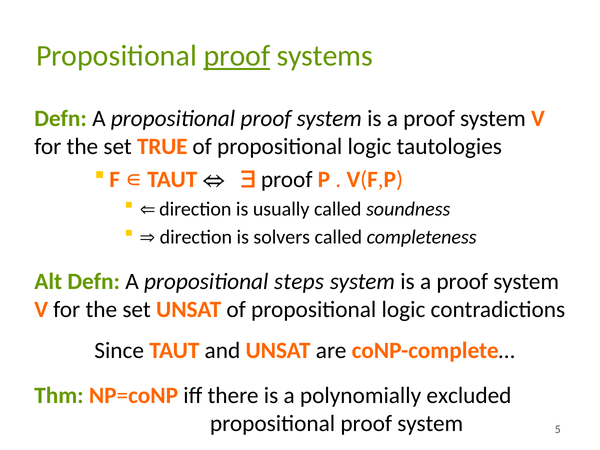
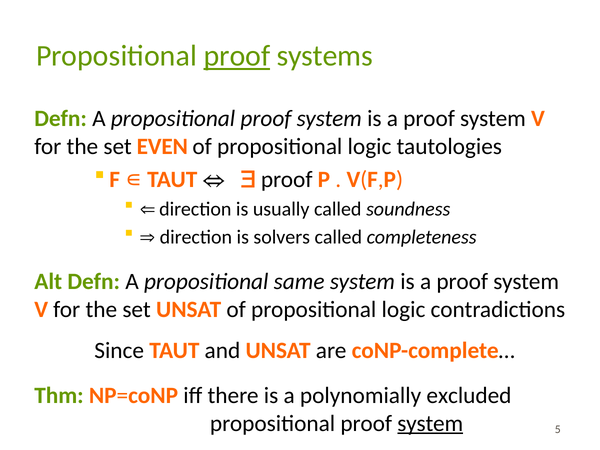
TRUE: TRUE -> EVEN (162, 147)
steps: steps -> same (299, 282)
system underline: none -> present (430, 423)
